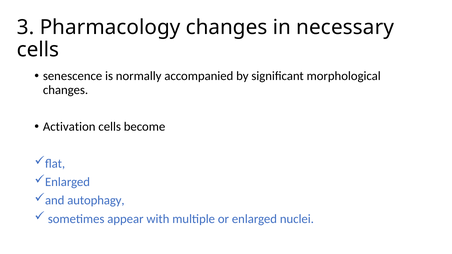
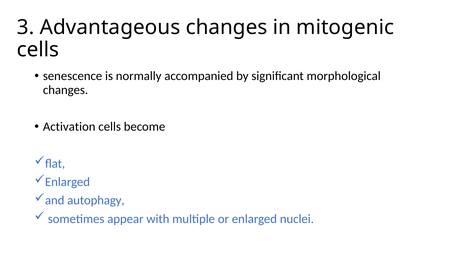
Pharmacology: Pharmacology -> Advantageous (110, 27)
necessary: necessary -> mitogenic (345, 27)
